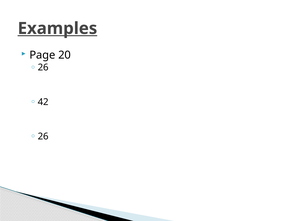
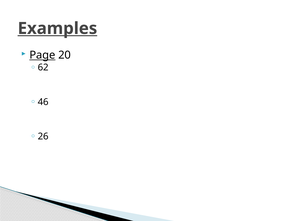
Page underline: none -> present (42, 55)
26: 26 -> 62 (43, 68)
42: 42 -> 46 (43, 102)
